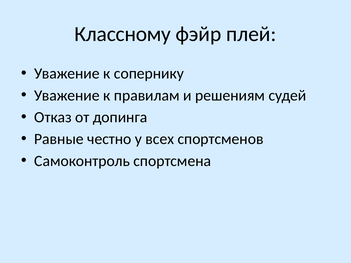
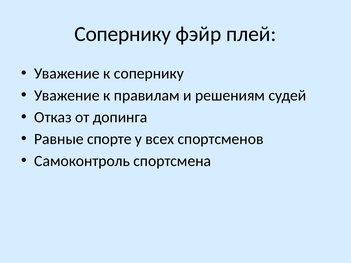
Классному: Классному -> Сопернику (123, 34)
честно: честно -> спорте (109, 139)
